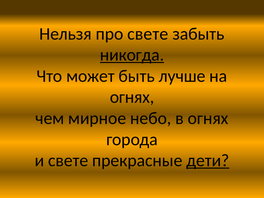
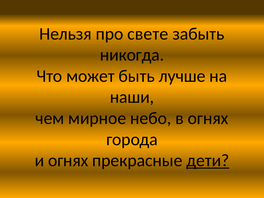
никогда underline: present -> none (132, 55)
огнях: огнях -> наши (132, 97)
и свете: свете -> огнях (68, 161)
